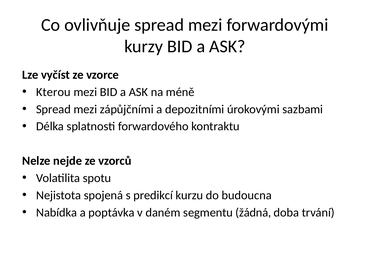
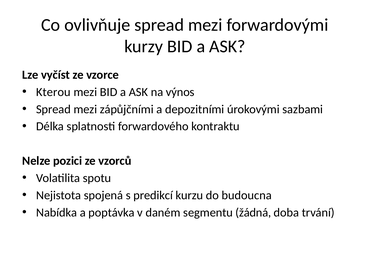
méně: méně -> výnos (180, 92)
nejde: nejde -> pozici (68, 161)
